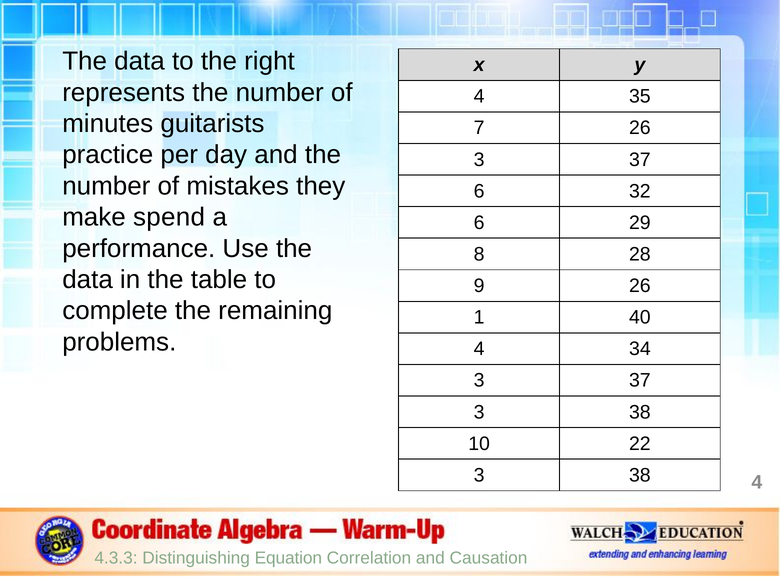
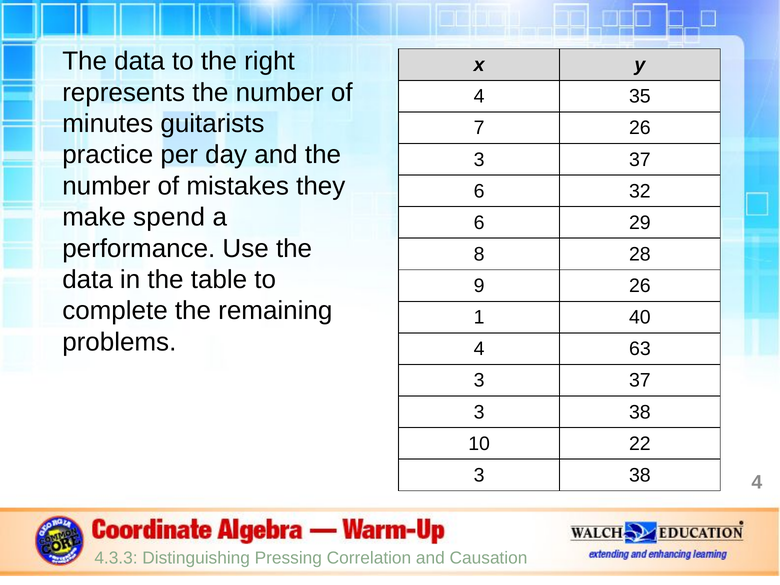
34: 34 -> 63 (640, 349)
Equation: Equation -> Pressing (288, 558)
